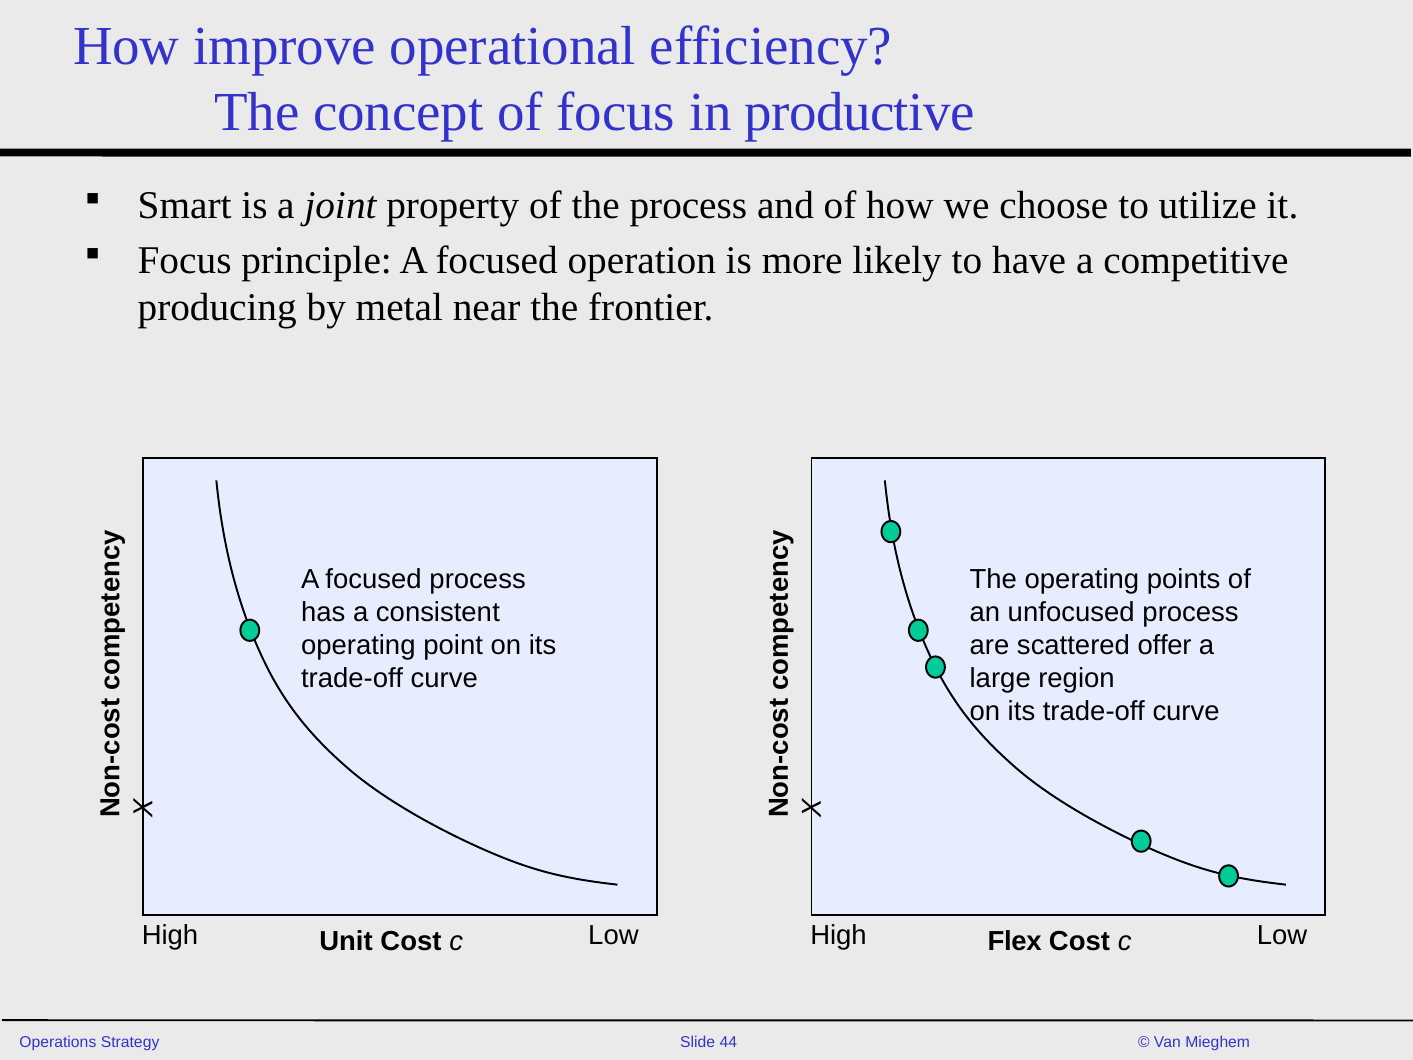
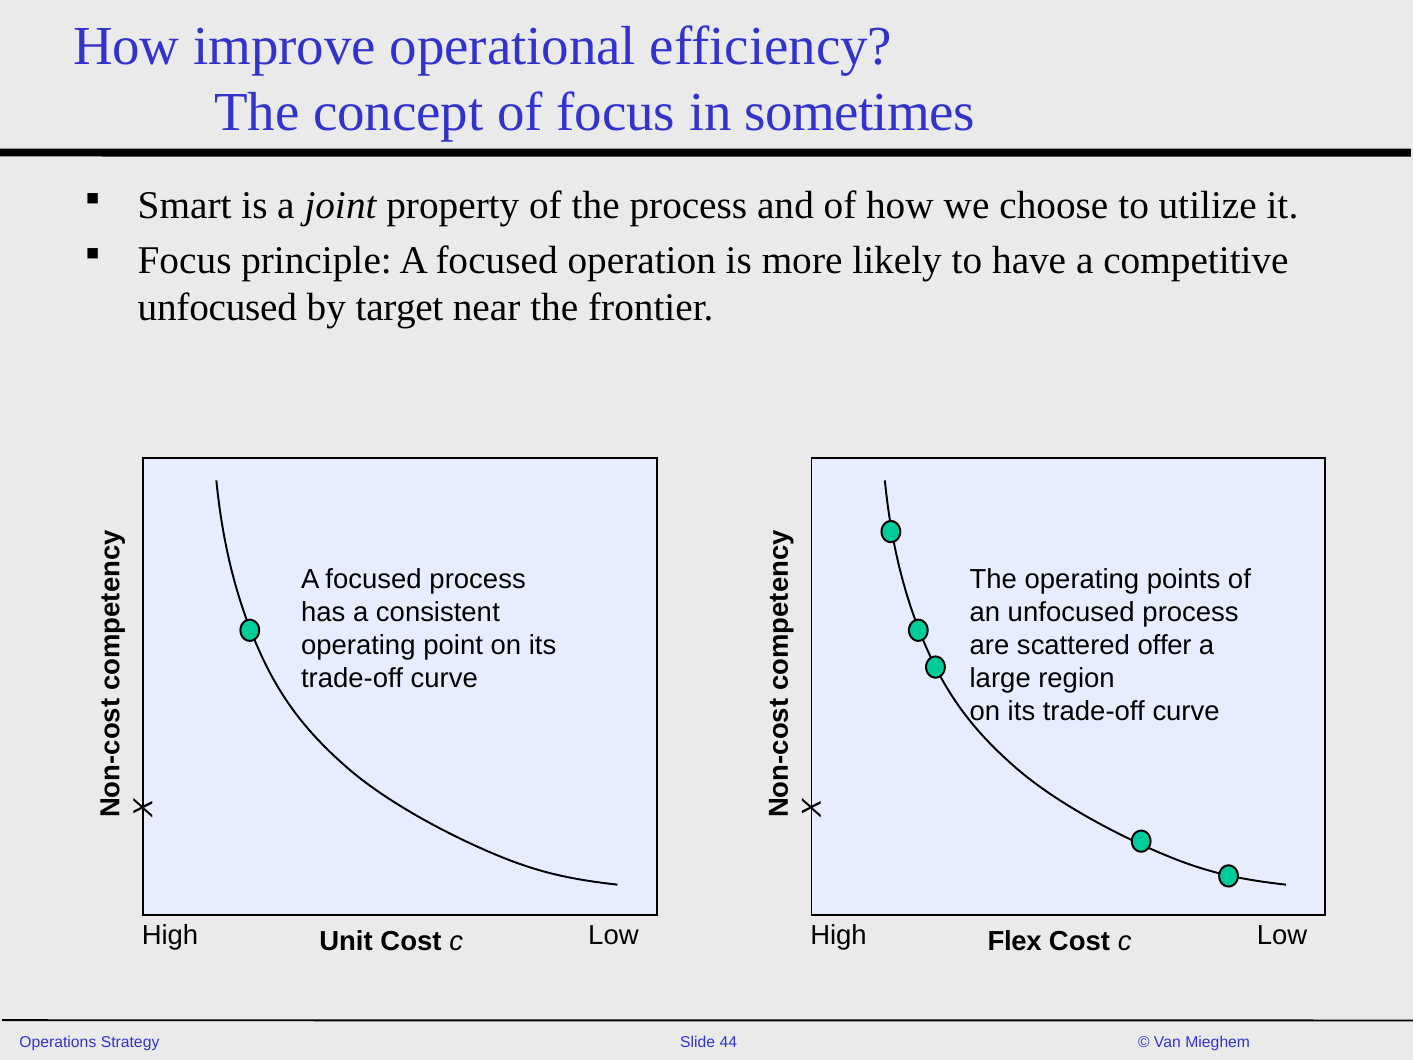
productive: productive -> sometimes (860, 113)
producing: producing -> unfocused (217, 308)
metal: metal -> target (400, 308)
